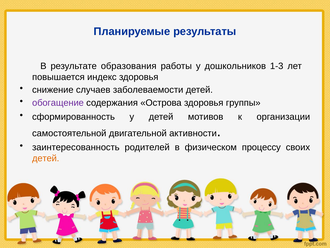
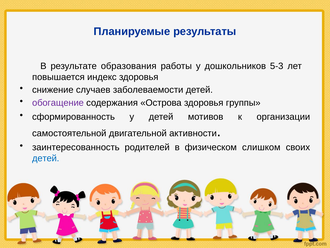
1-3: 1-3 -> 5-3 (277, 66)
процессу: процессу -> слишком (261, 147)
детей colour: orange -> blue (46, 158)
